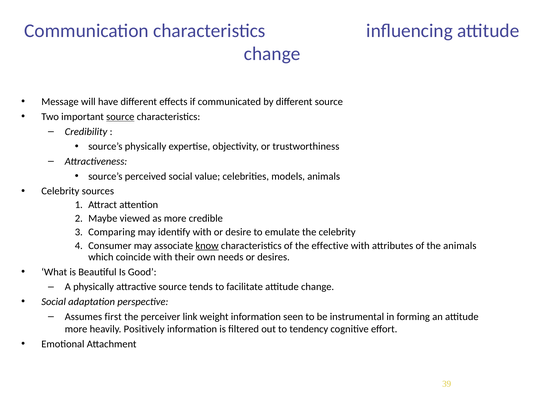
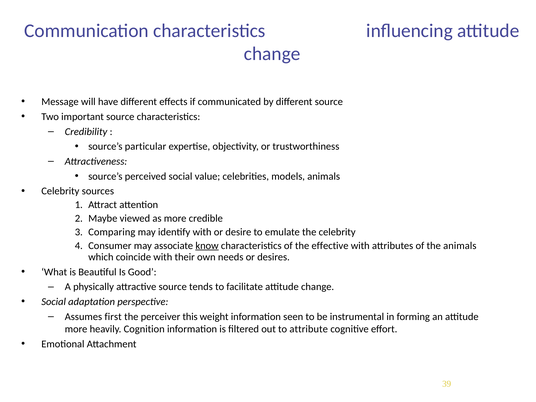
source underline: present -> none (120, 117)
source’s physically: physically -> particular (145, 146)
link: link -> this (190, 317)
Positively: Positively -> Cognition (144, 329)
tendency: tendency -> attribute (309, 329)
